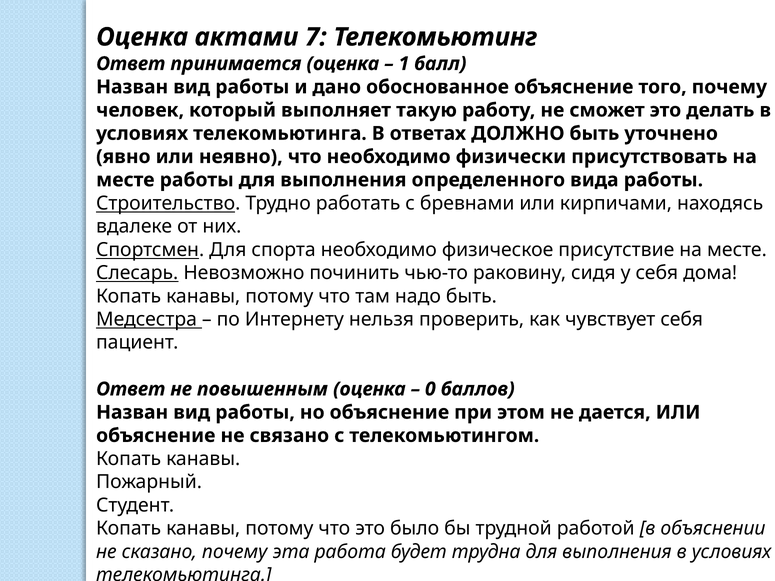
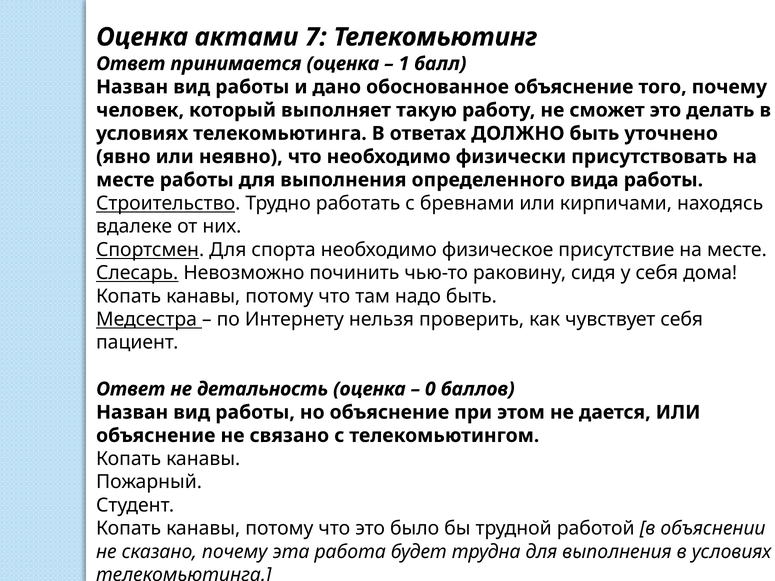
повышенным: повышенным -> детальность (263, 389)
